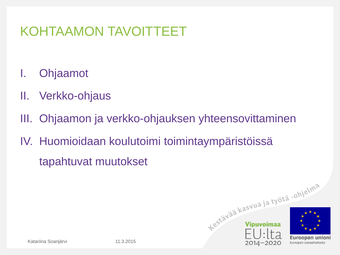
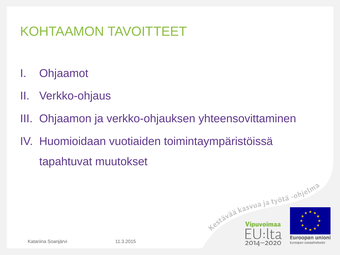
koulutoimi: koulutoimi -> vuotiaiden (135, 141)
